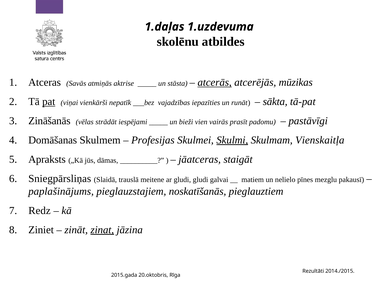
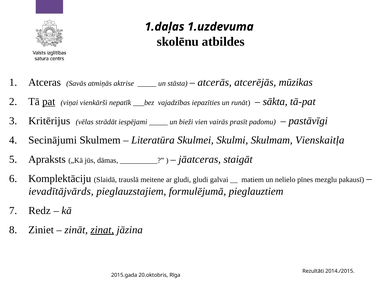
atcerās underline: present -> none (215, 82)
Zināšanās: Zināšanās -> Kritērijus (49, 121)
Domāšanas: Domāšanas -> Secinājumi (53, 140)
Profesijas: Profesijas -> Literatūra (153, 140)
Skulmi underline: present -> none (232, 140)
Sniegpārsliņas: Sniegpārsliņas -> Komplektāciju (60, 179)
paplašinājums: paplašinājums -> ievadītājvārds (61, 191)
noskatīšanās: noskatīšanās -> formulējumā (197, 191)
